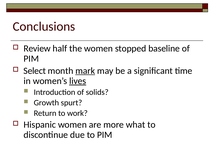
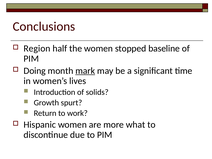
Review: Review -> Region (37, 48)
Select: Select -> Doing (35, 71)
lives underline: present -> none (78, 81)
